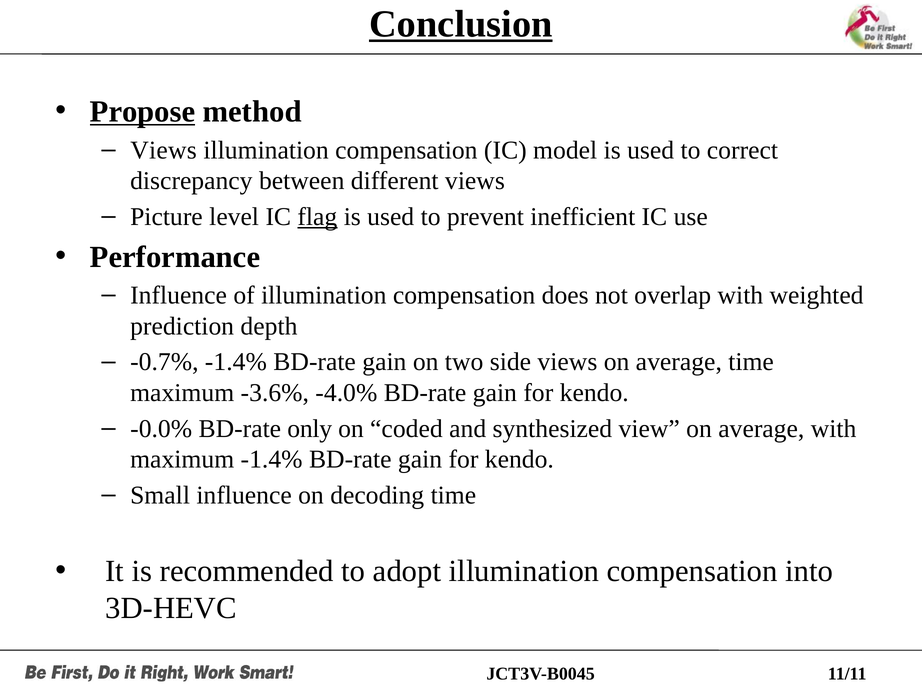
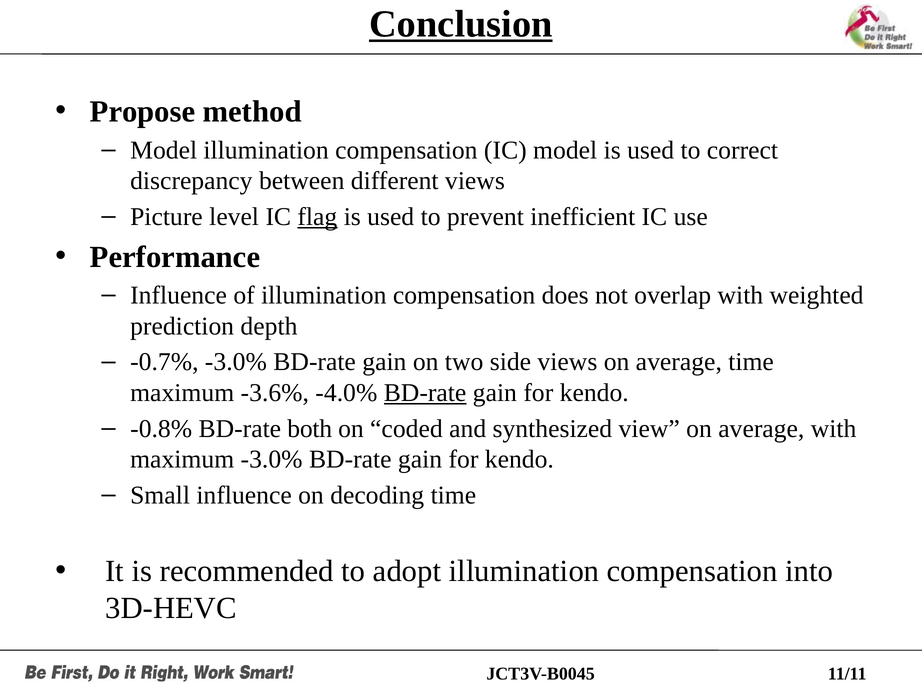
Propose underline: present -> none (143, 112)
Views: Views -> Model (164, 150)
-0.7% -1.4%: -1.4% -> -3.0% (236, 362)
BD-rate underline: none -> present (425, 393)
-0.0%: -0.0% -> -0.8% (161, 429)
only: only -> both (310, 429)
maximum -1.4%: -1.4% -> -3.0% (272, 460)
